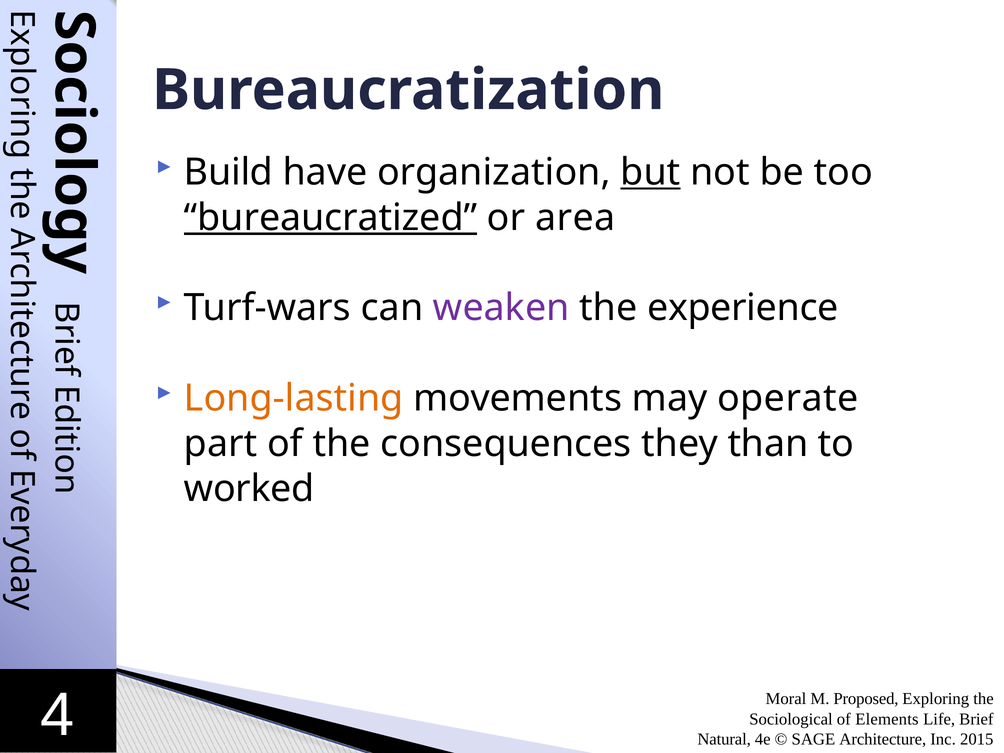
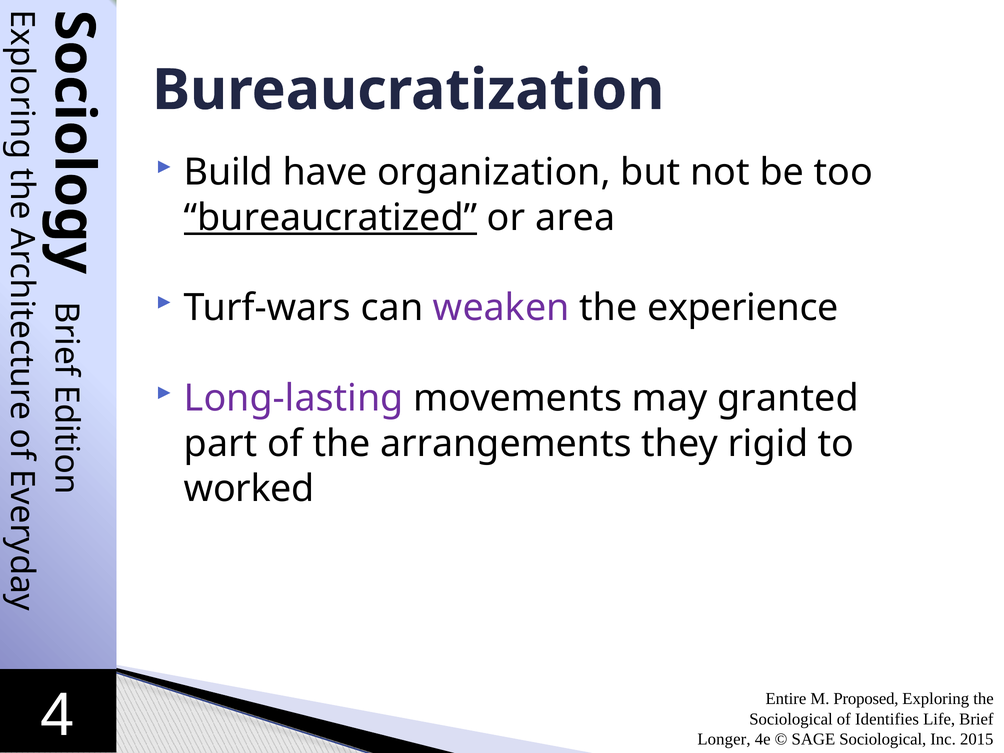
but underline: present -> none (650, 172)
Long-lasting colour: orange -> purple (294, 398)
operate: operate -> granted (788, 398)
consequences: consequences -> arrangements (506, 444)
than: than -> rigid (768, 444)
Moral: Moral -> Entire (786, 699)
Elements: Elements -> Identifies (887, 719)
Natural: Natural -> Longer (724, 739)
SAGE Architecture: Architecture -> Sociological (883, 739)
